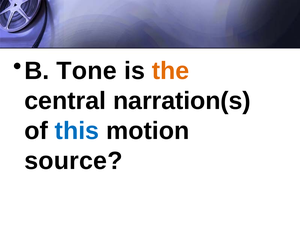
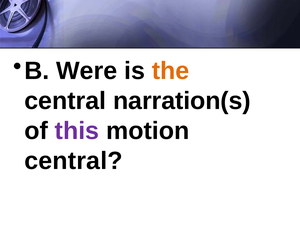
Tone: Tone -> Were (87, 71)
this colour: blue -> purple (77, 131)
source: source -> central (73, 161)
